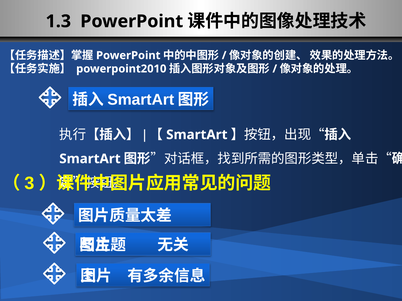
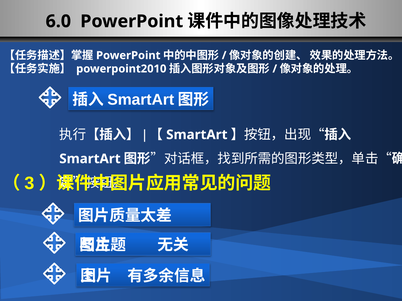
1.3: 1.3 -> 6.0 (58, 21)
